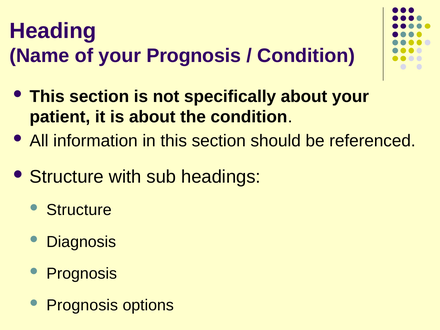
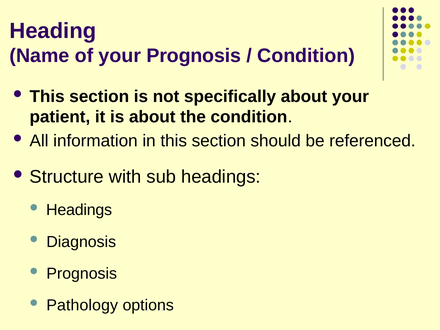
Structure: Structure -> Headings (79, 210)
Prognosis: Prognosis -> Pathology (82, 305)
